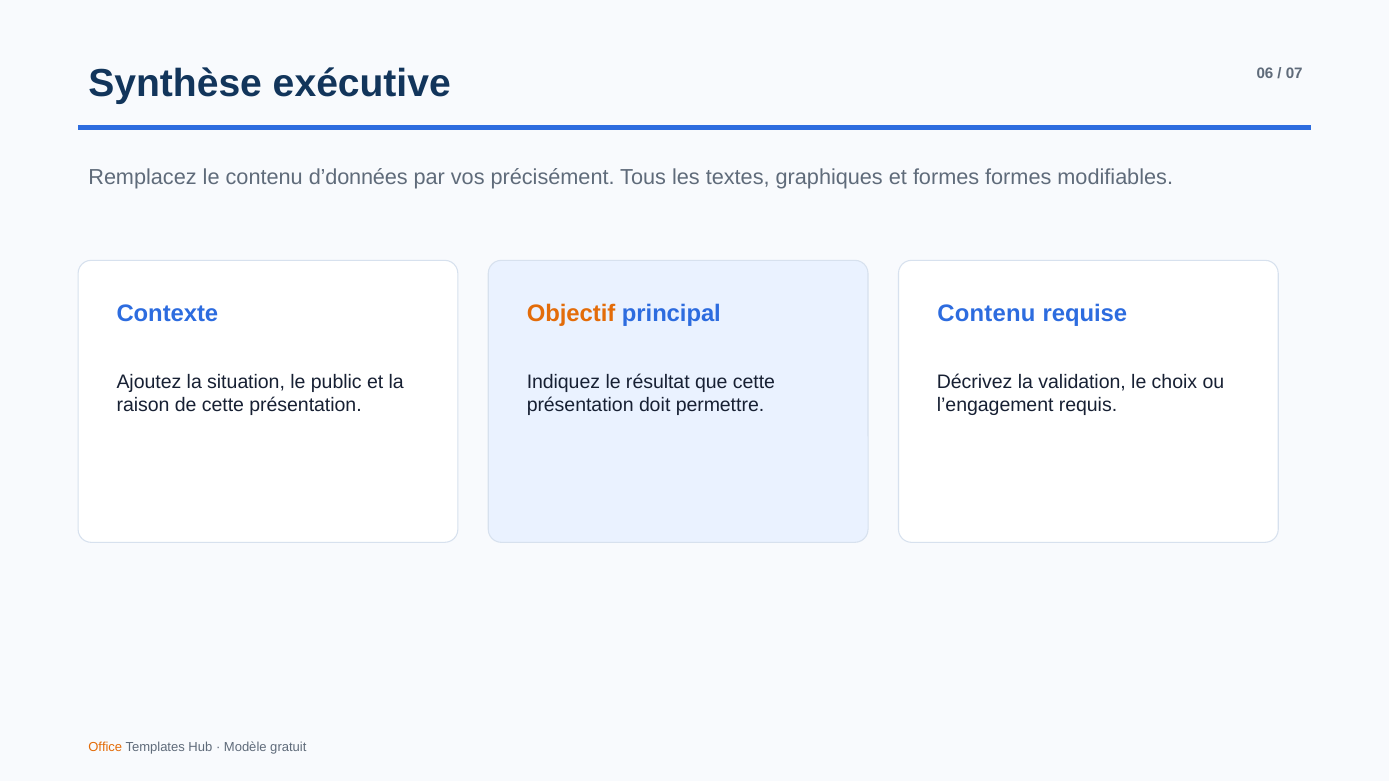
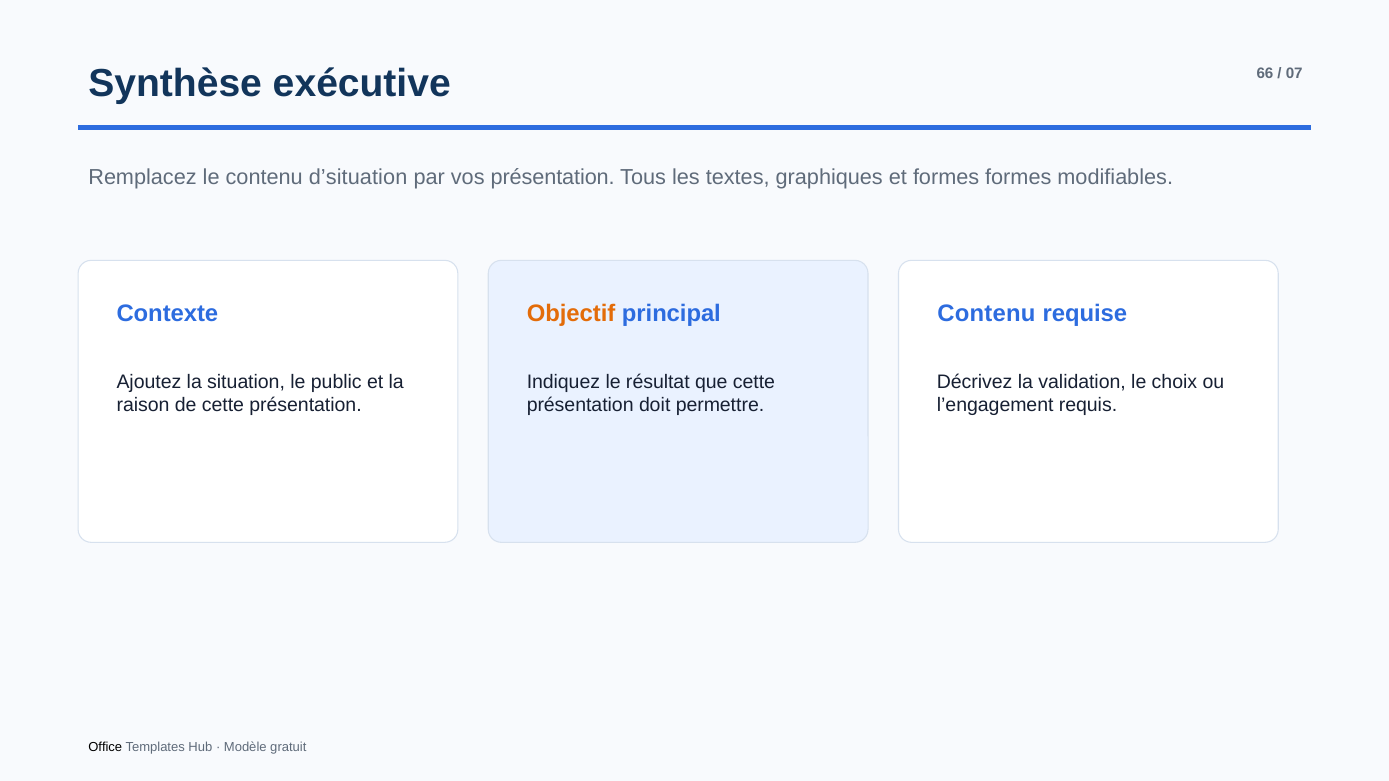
06: 06 -> 66 (1265, 74)
d’données: d’données -> d’situation (358, 177)
vos précisément: précisément -> présentation (553, 177)
Office colour: orange -> black (105, 747)
